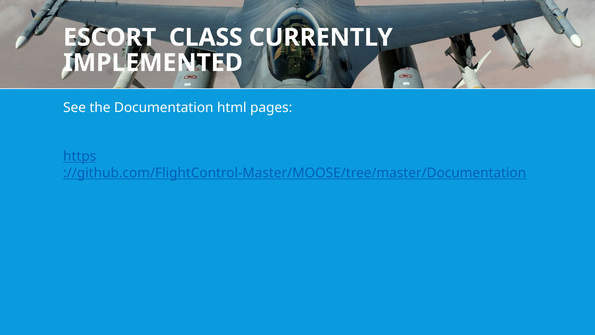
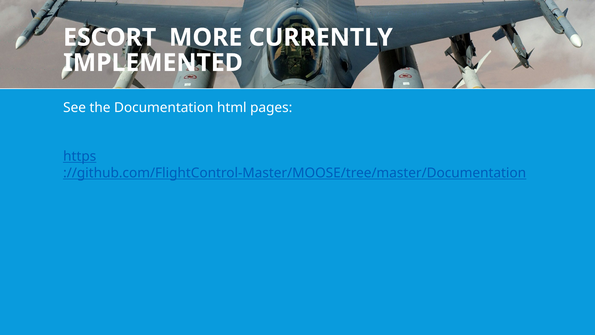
CLASS: CLASS -> MORE (206, 37)
